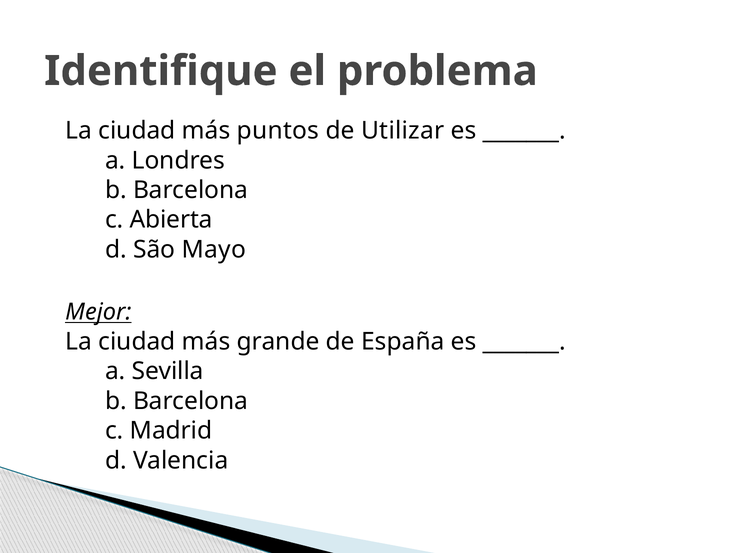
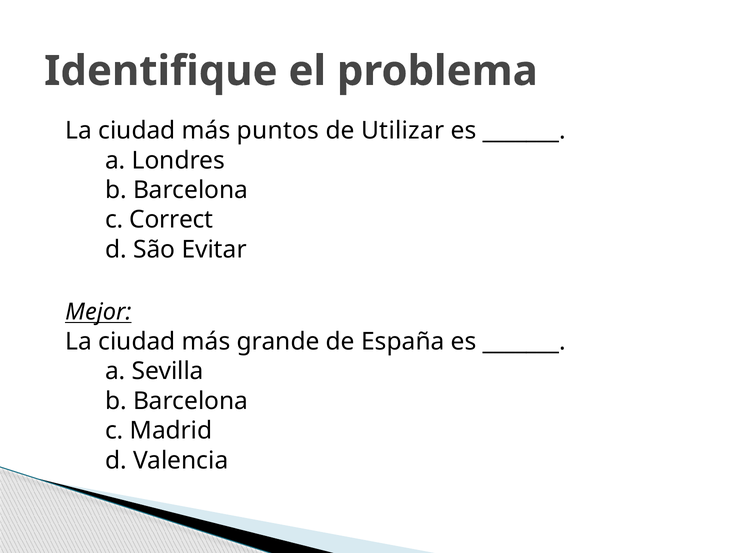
Abierta: Abierta -> Correct (171, 220)
Mayo: Mayo -> Evitar (214, 249)
